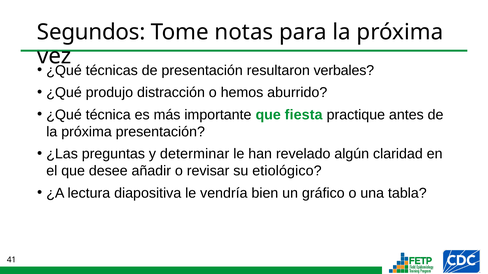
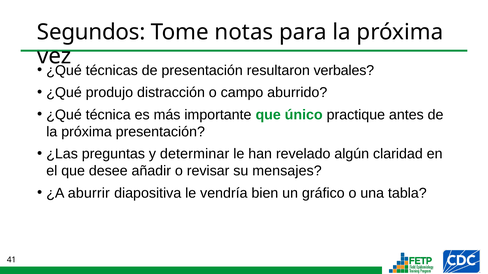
hemos: hemos -> campo (242, 93)
fiesta: fiesta -> único (304, 115)
etiológico: etiológico -> mensajes (287, 171)
lectura: lectura -> aburrir (89, 193)
